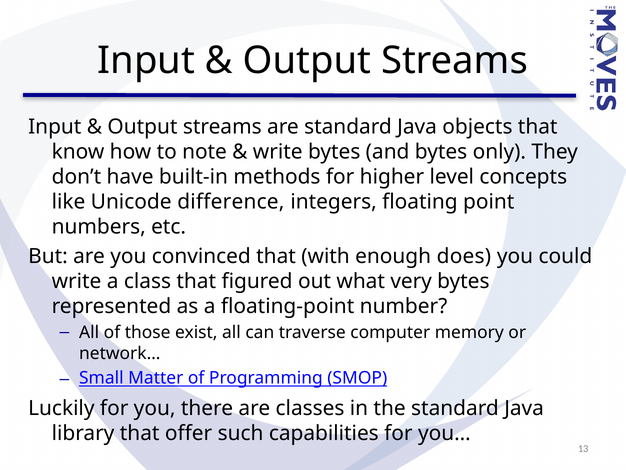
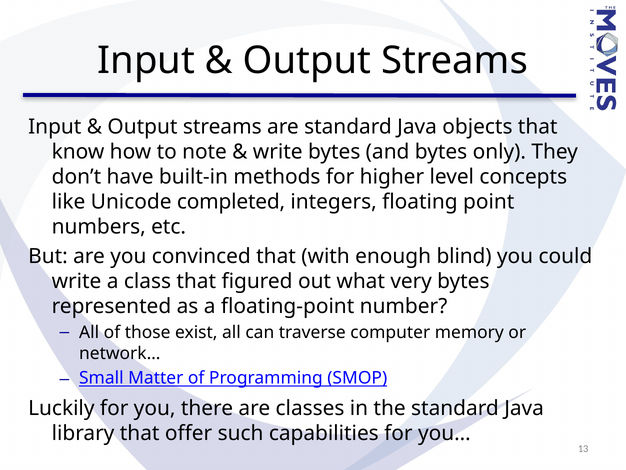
difference: difference -> completed (231, 202)
does: does -> blind (464, 256)
